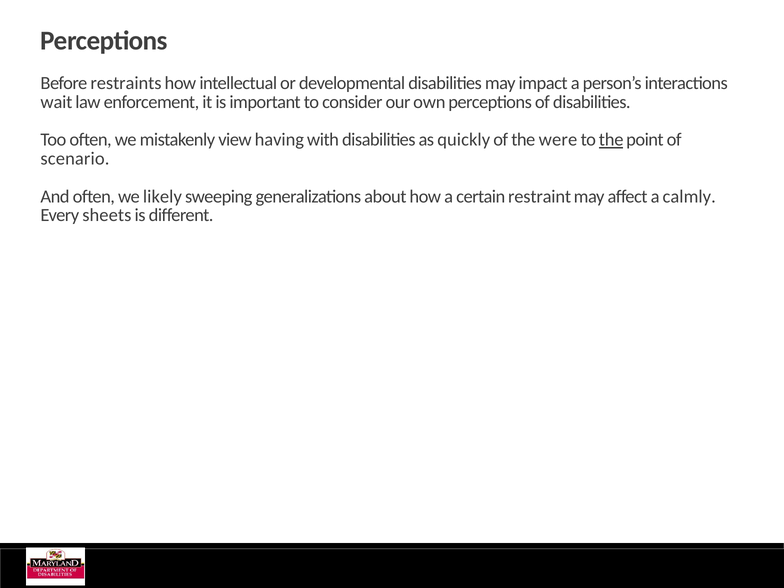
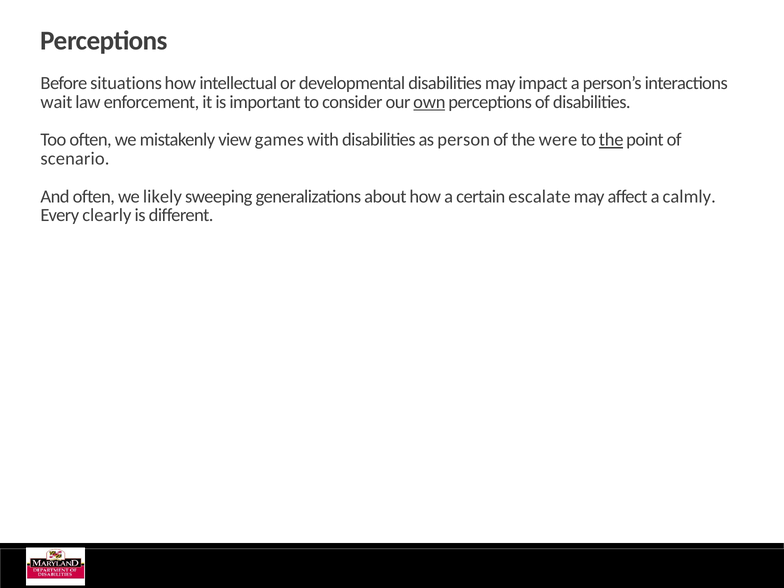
restraints: restraints -> situations (126, 83)
own underline: none -> present (429, 102)
having: having -> games (279, 140)
quickly: quickly -> person (464, 140)
restraint: restraint -> escalate (539, 196)
sheets: sheets -> clearly (107, 215)
